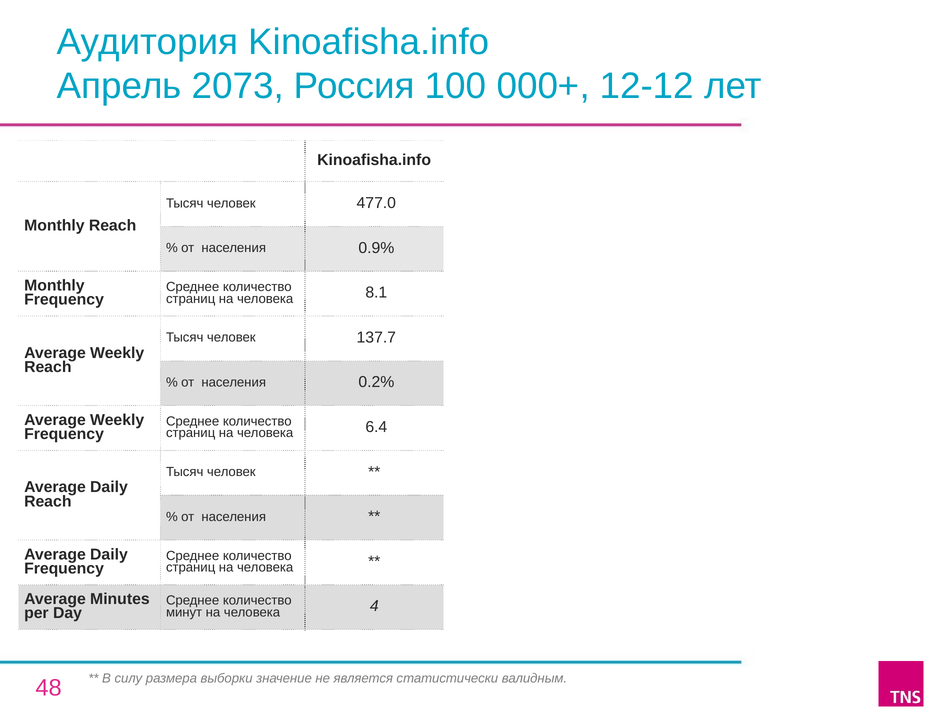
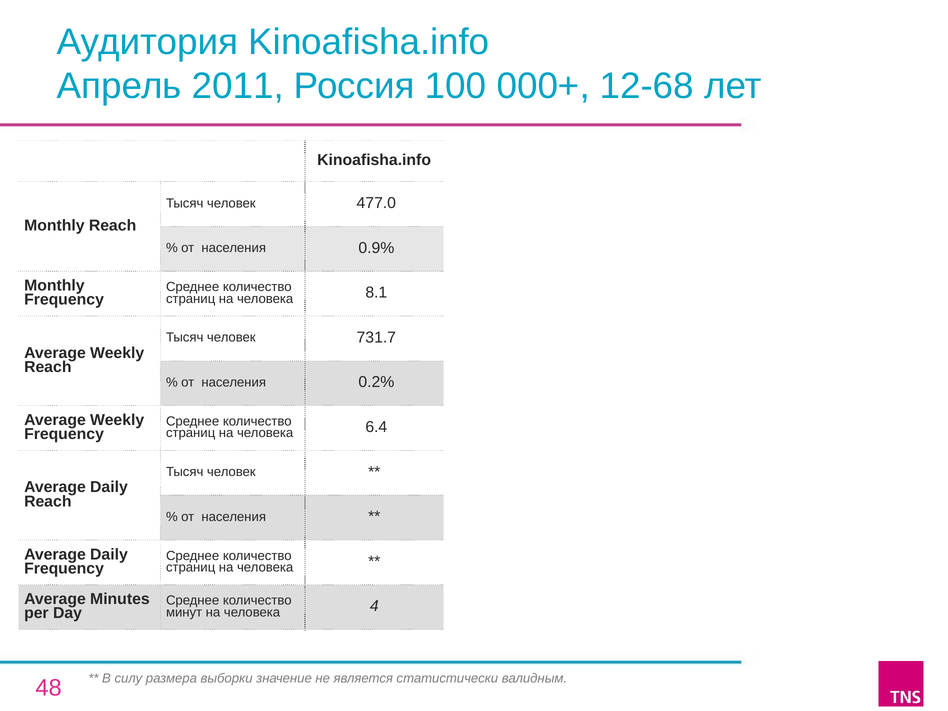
2073: 2073 -> 2011 (238, 86)
12-12: 12-12 -> 12-68 (647, 86)
137.7: 137.7 -> 731.7 (376, 337)
